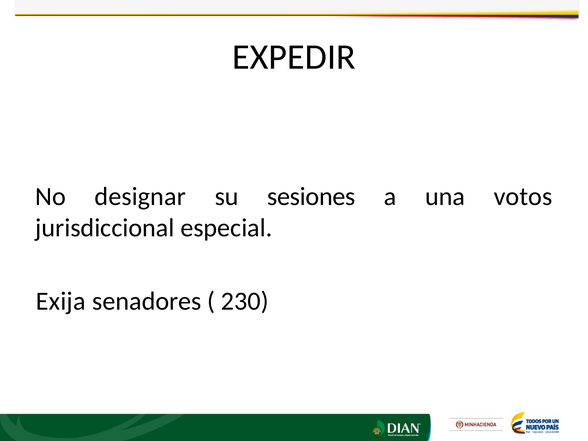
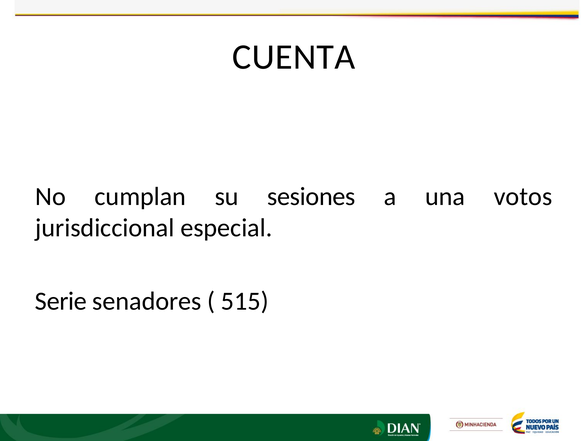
EXPEDIR: EXPEDIR -> CUENTA (294, 57)
designar: designar -> cumplan (140, 197)
Exija: Exija -> Serie (61, 301)
230: 230 -> 515 (245, 301)
